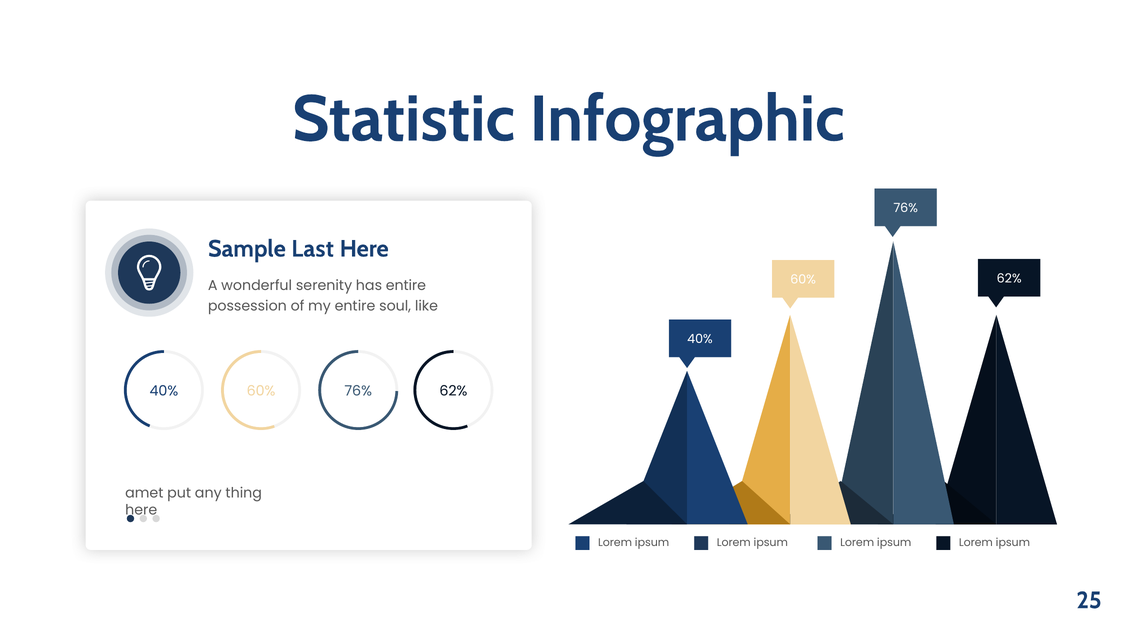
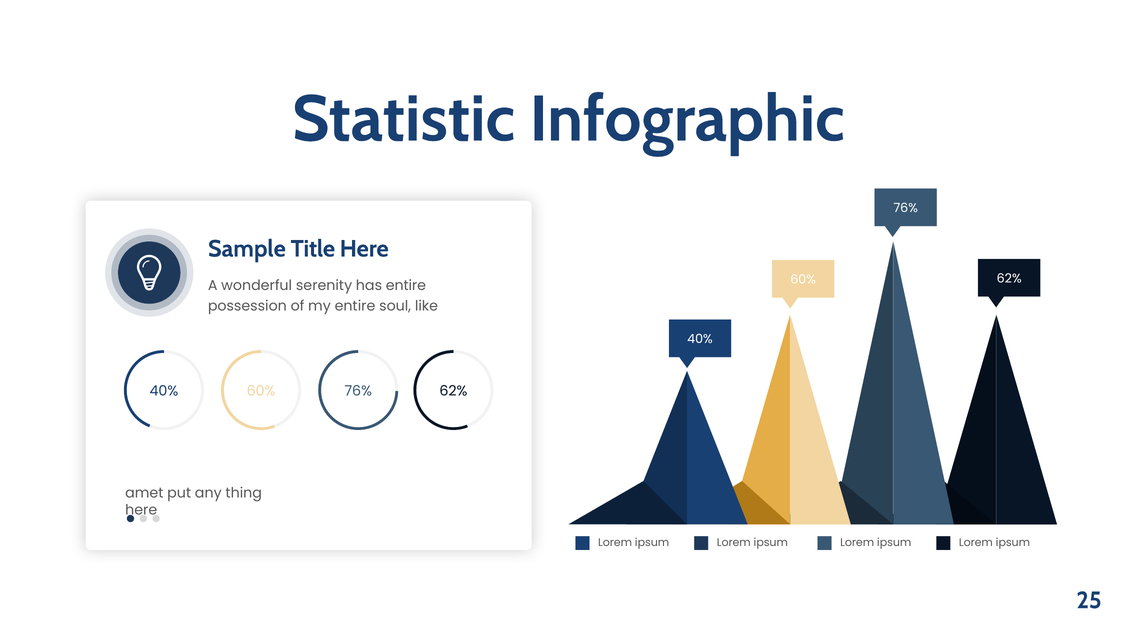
Last: Last -> Title (313, 249)
